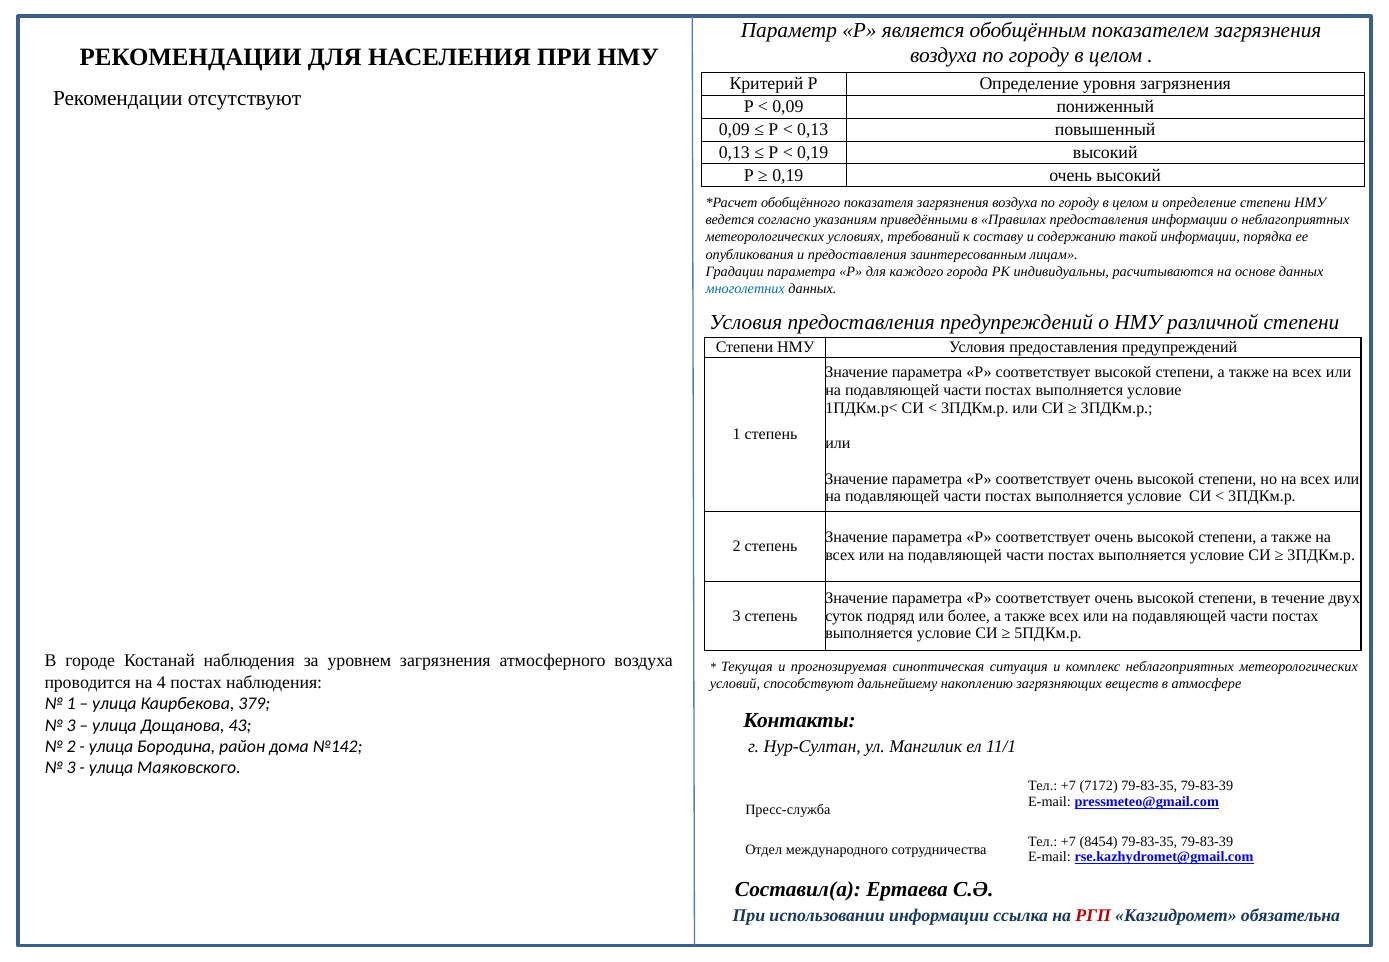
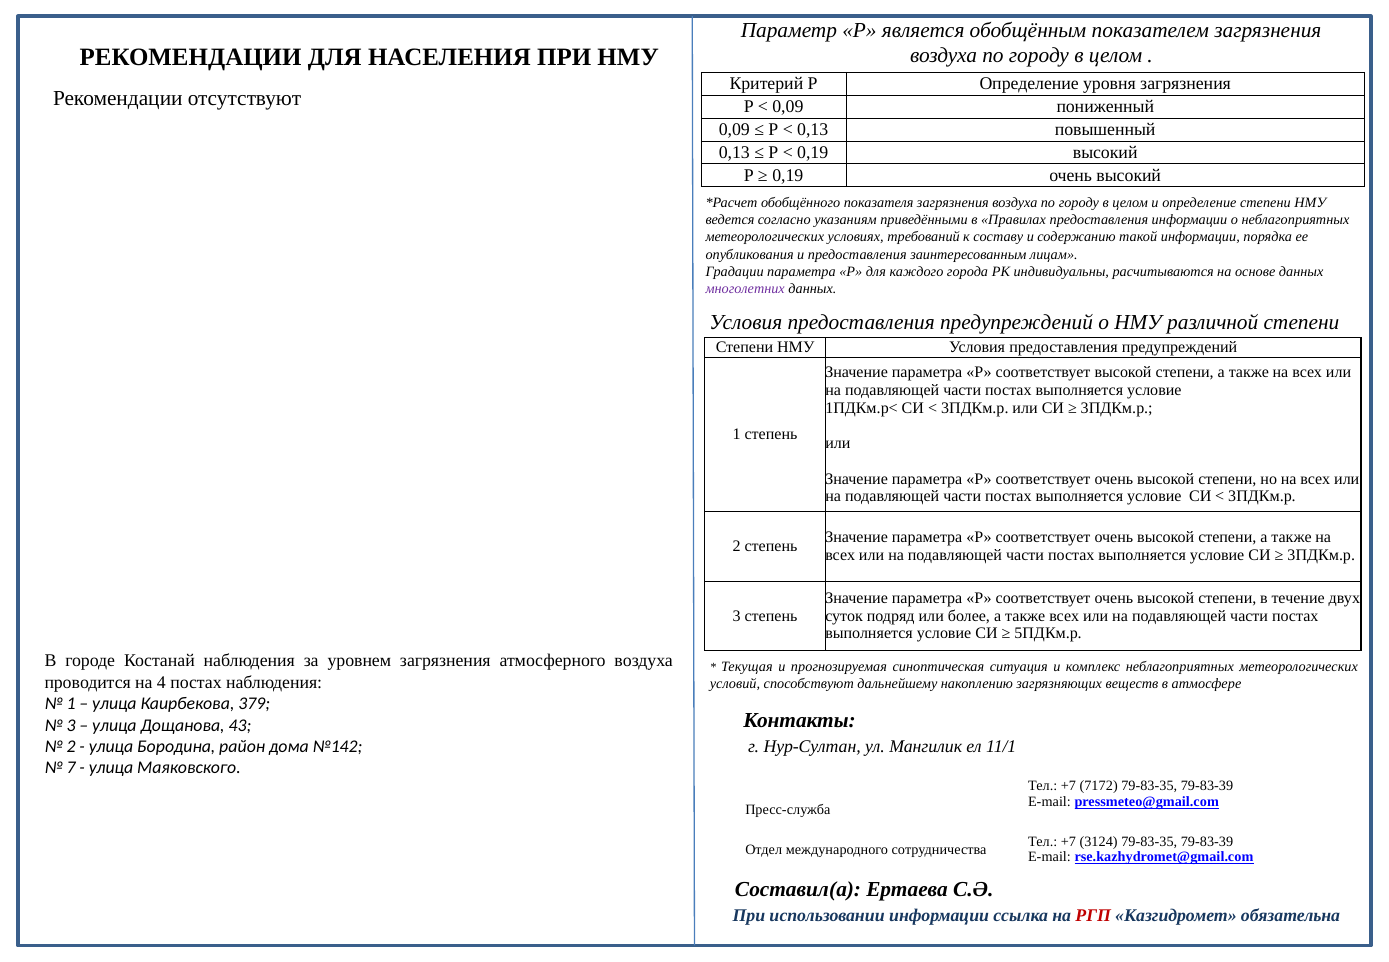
многолетних colour: blue -> purple (745, 288)
3: 3 -> 7 (71, 768)
8454: 8454 -> 3124 (1099, 841)
